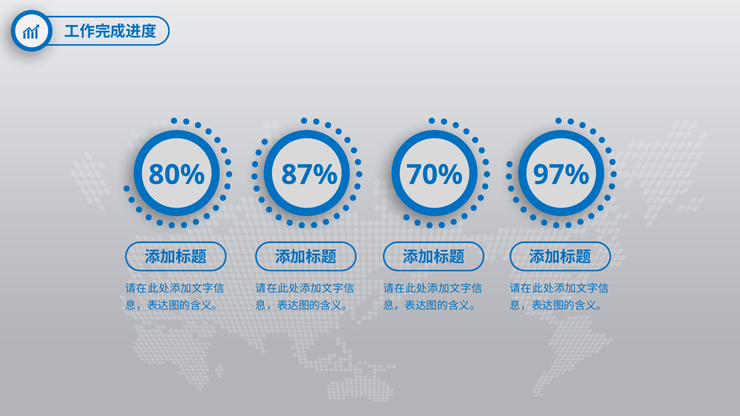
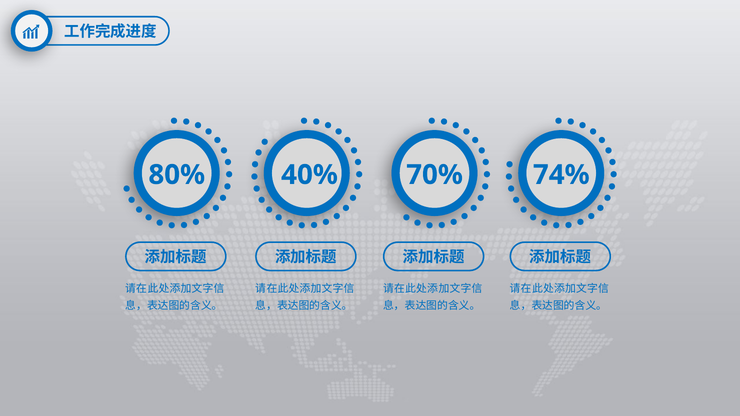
87%: 87% -> 40% (310, 175)
97%: 97% -> 74% (561, 175)
